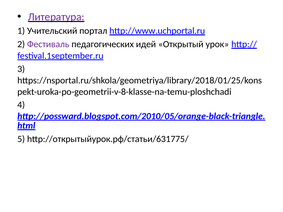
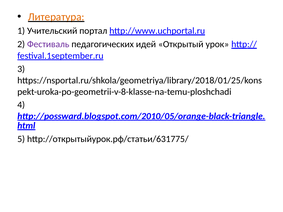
Литература colour: purple -> orange (56, 17)
